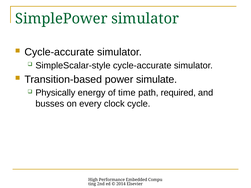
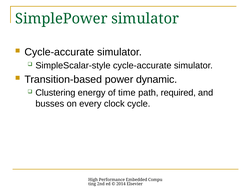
simulate: simulate -> dynamic (157, 80)
Physically: Physically -> Clustering (55, 93)
